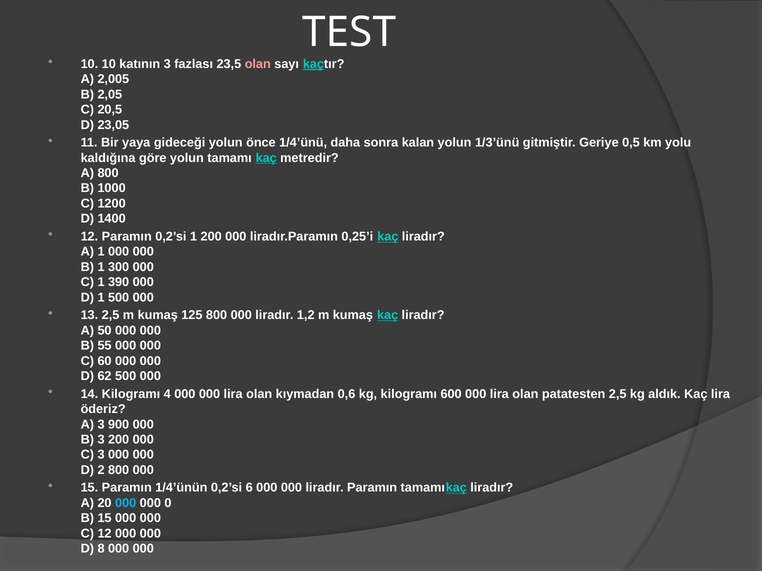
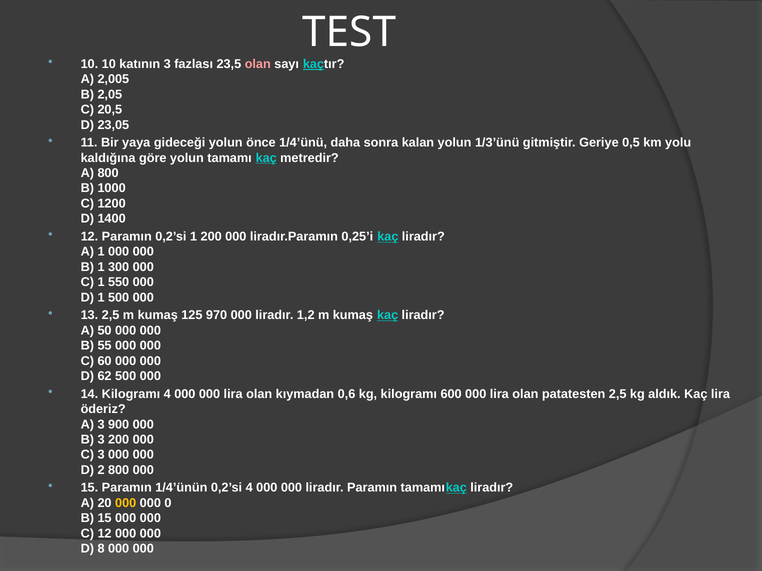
390: 390 -> 550 (119, 282)
125 800: 800 -> 970 (217, 315)
0,2’si 6: 6 -> 4 (249, 488)
000 colour: light blue -> yellow (126, 503)
